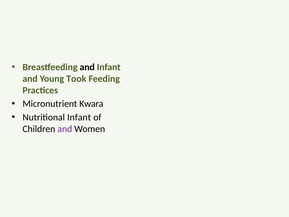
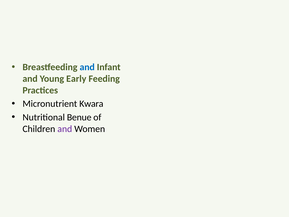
and colour: black -> blue (87, 67)
Took: Took -> Early (76, 79)
Nutritional Infant: Infant -> Benue (79, 117)
